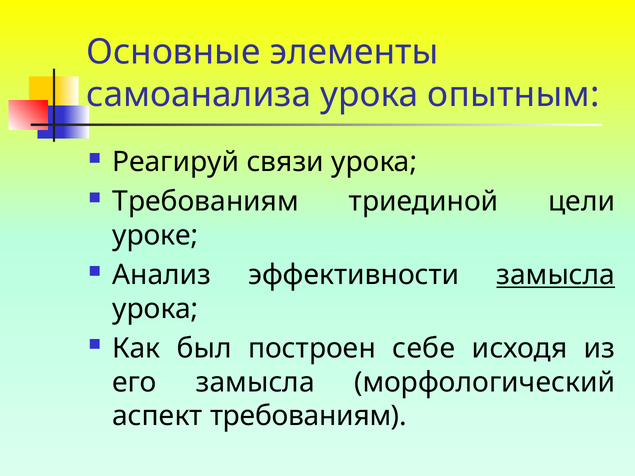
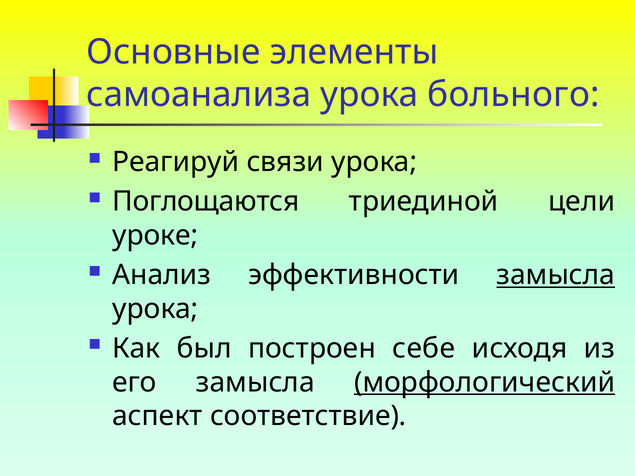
опытным: опытным -> больного (514, 95)
Требованиям: Требованиям -> Поглощаются (206, 202)
морфологический underline: none -> present (485, 382)
аспект требованиям: требованиям -> соответствие (308, 416)
